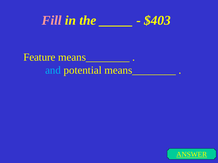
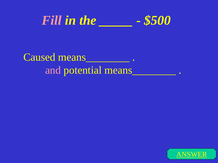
$403: $403 -> $500 (157, 20)
Feature: Feature -> Caused (39, 57)
and colour: light blue -> pink (53, 70)
